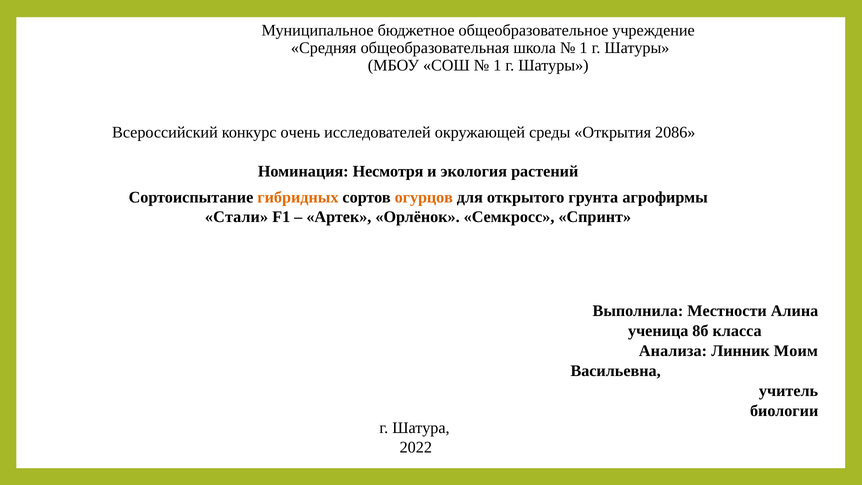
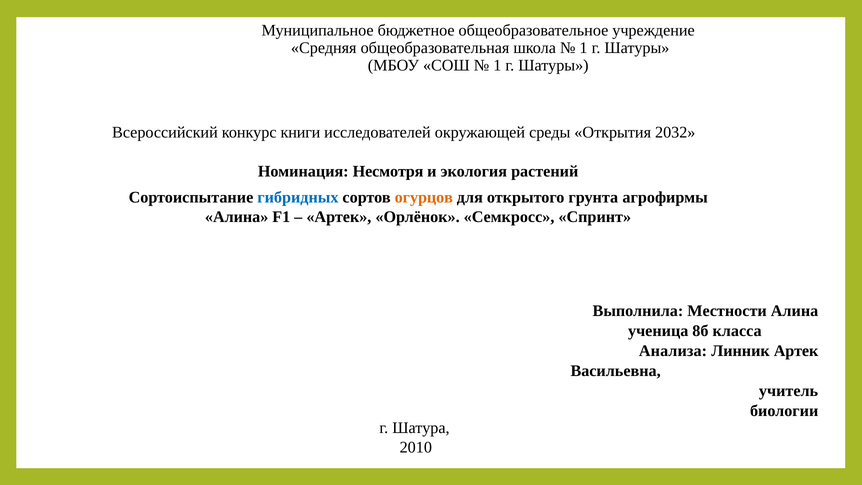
очень: очень -> книги (300, 133)
2086: 2086 -> 2032 (675, 133)
гибридных colour: orange -> blue (298, 197)
Стали: Стали -> Алина (237, 217)
Линник Моим: Моим -> Артек (796, 351)
2022: 2022 -> 2010 (416, 447)
